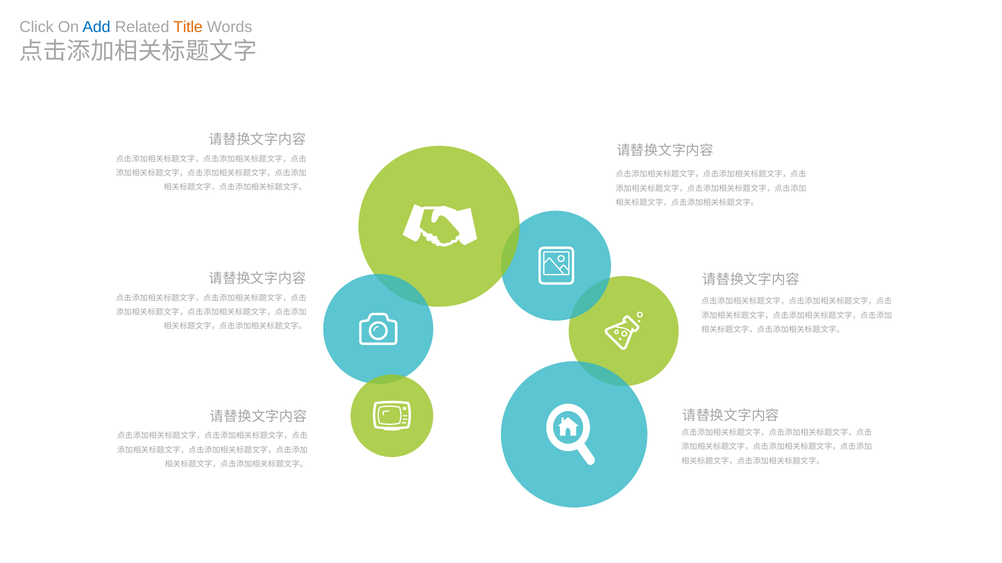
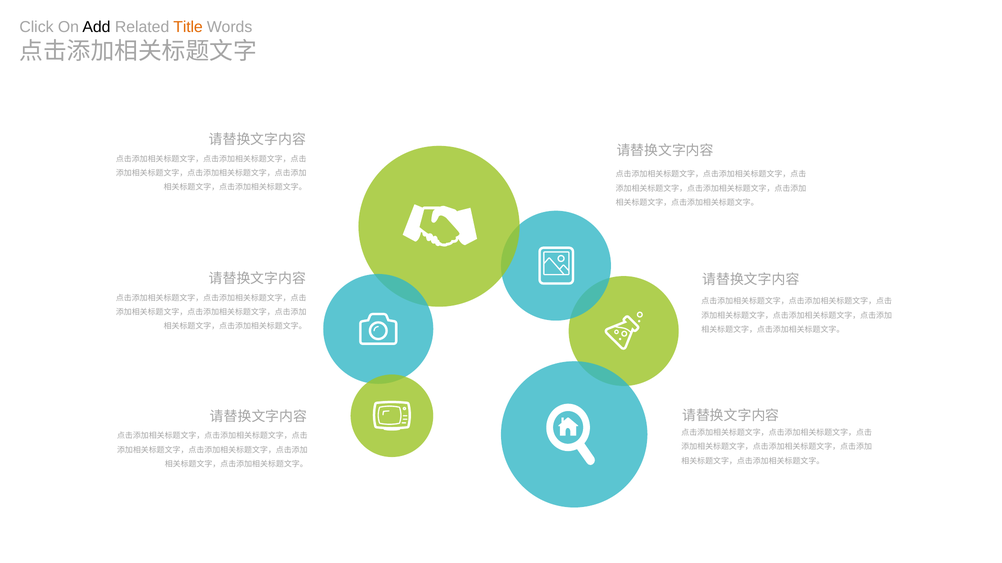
Add colour: blue -> black (97, 27)
